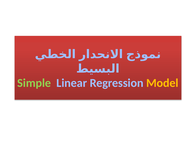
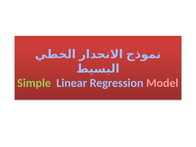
Model colour: yellow -> pink (162, 83)
